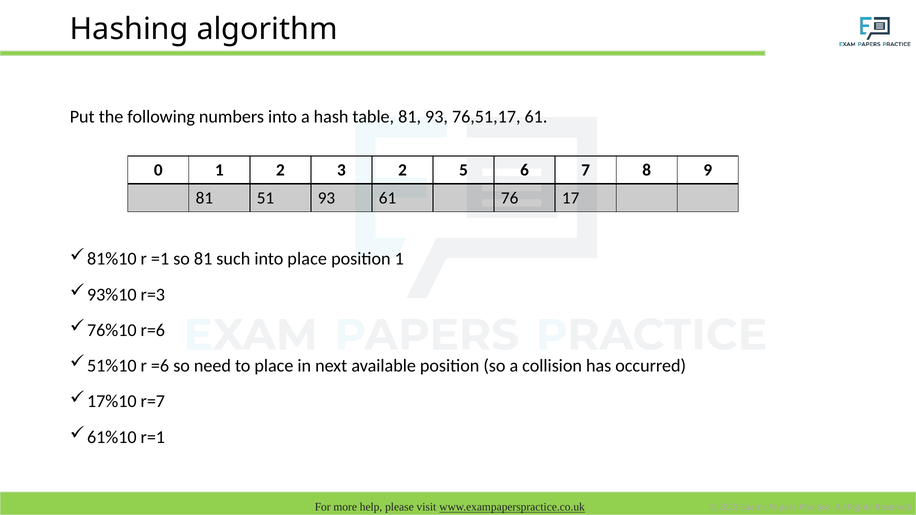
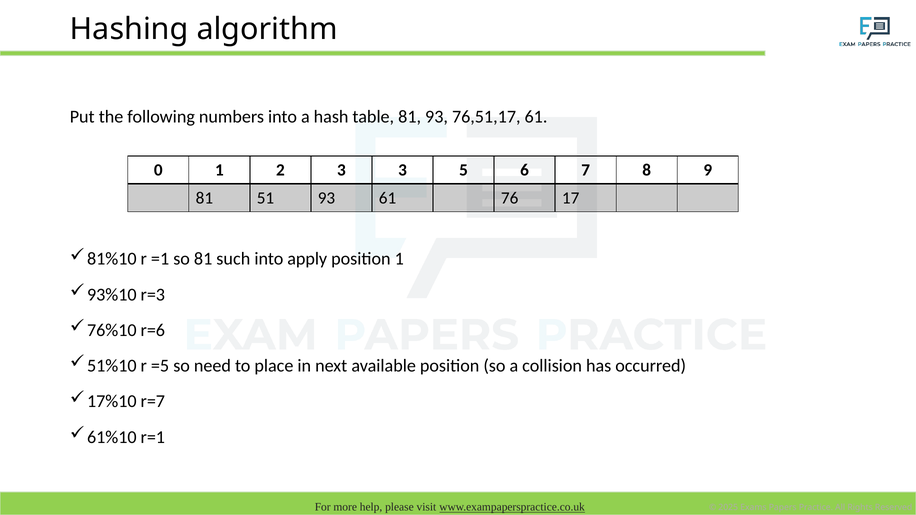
3 2: 2 -> 3 (403, 170)
into place: place -> apply (307, 259)
=6: =6 -> =5 (160, 366)
